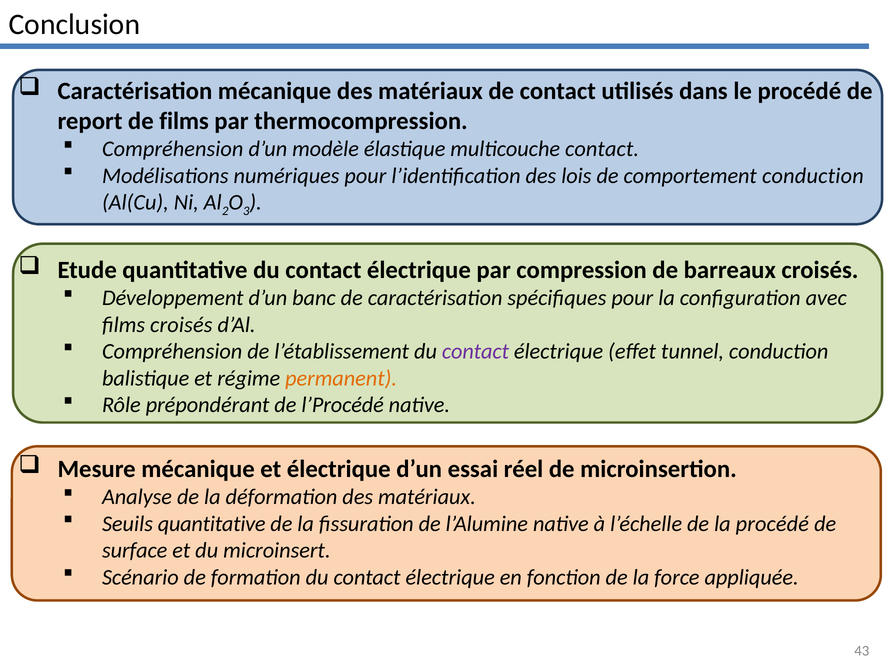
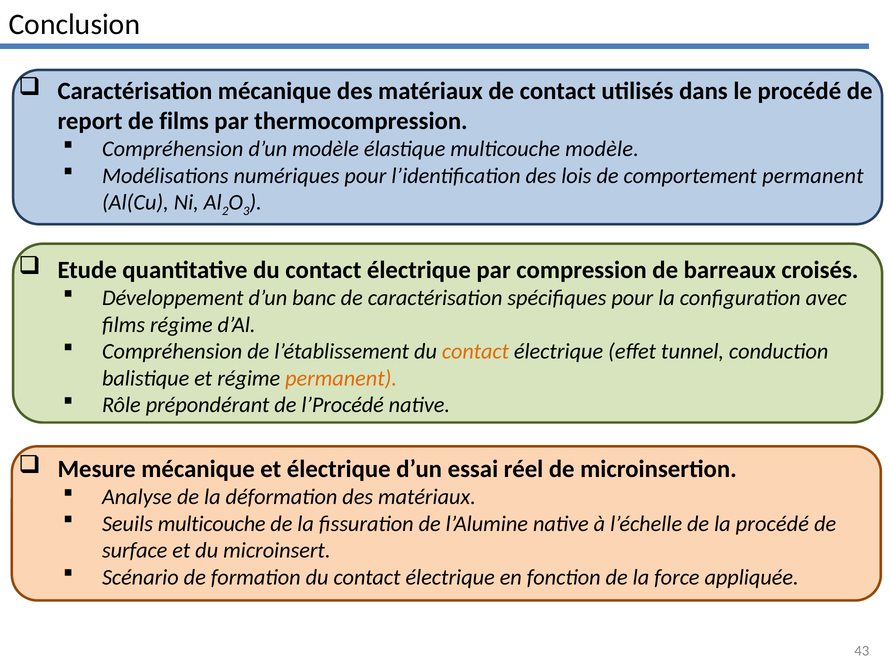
multicouche contact: contact -> modèle (602, 149)
comportement conduction: conduction -> permanent (813, 176)
films croisés: croisés -> régime (181, 325)
contact colour: purple -> orange (475, 351)
Seuils quantitative: quantitative -> multicouche (212, 523)
